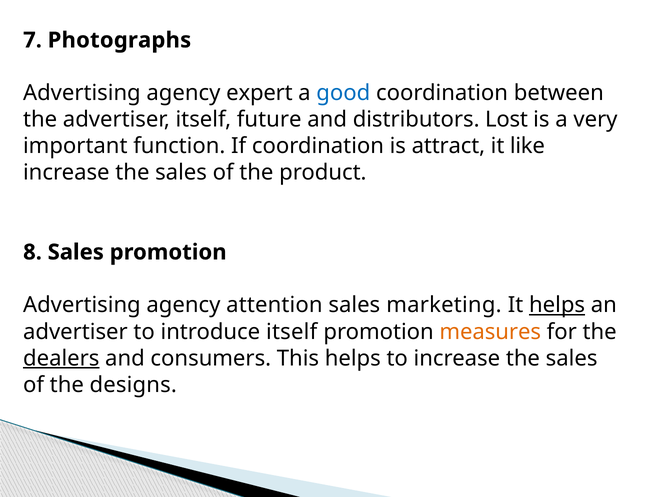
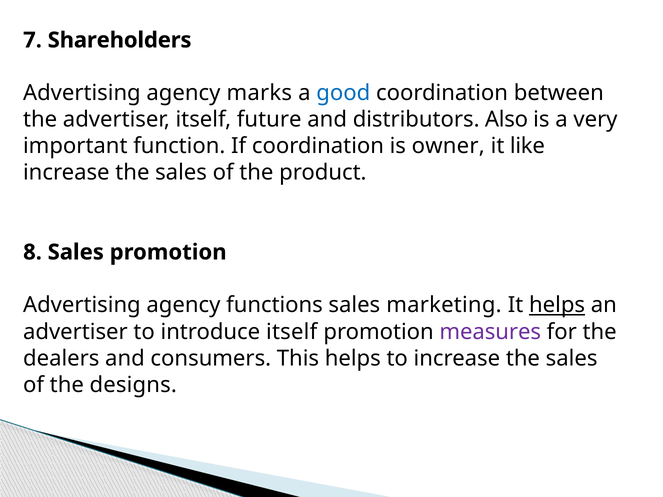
Photographs: Photographs -> Shareholders (120, 40)
expert: expert -> marks (259, 93)
Lost: Lost -> Also (507, 120)
attract: attract -> owner (448, 146)
attention: attention -> functions (275, 305)
measures colour: orange -> purple (490, 332)
dealers underline: present -> none (61, 358)
